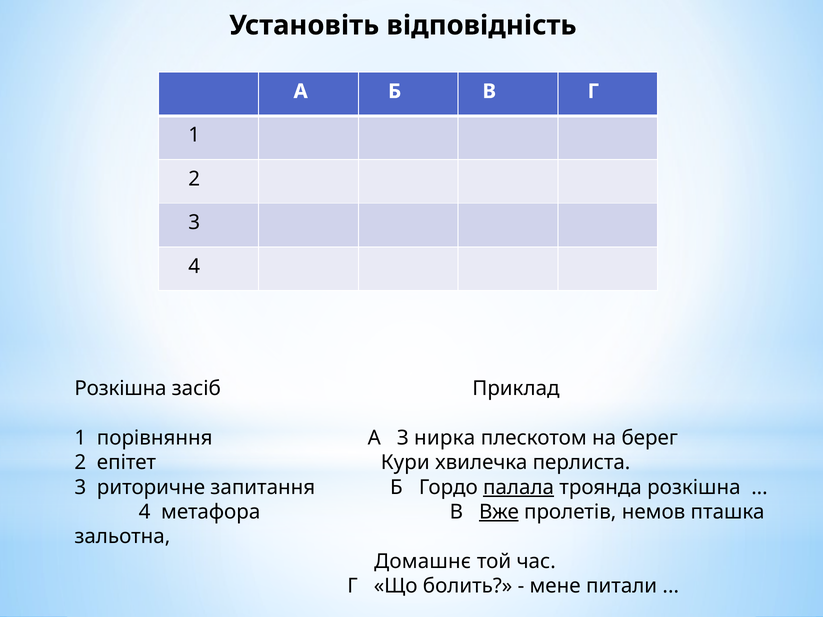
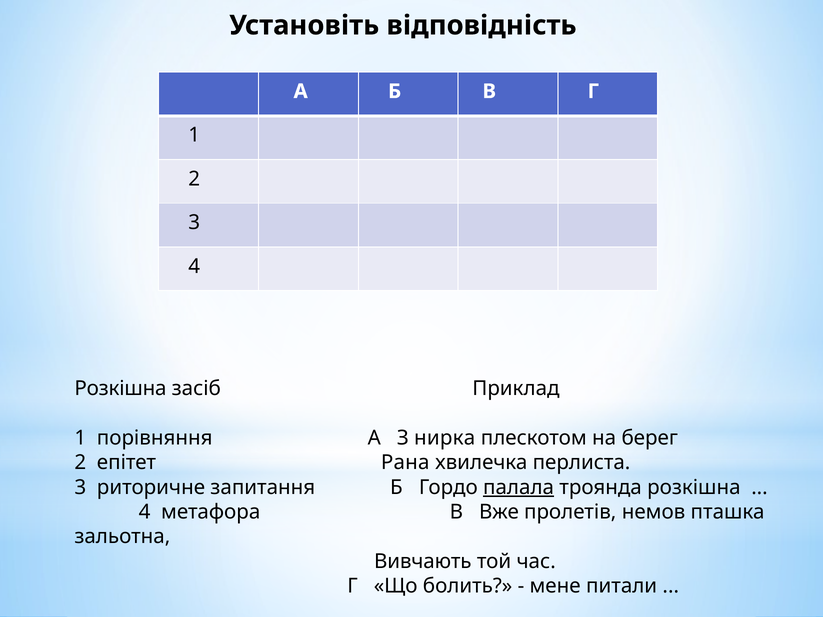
Кури: Кури -> Рана (405, 463)
Вже underline: present -> none (499, 512)
Домашнє: Домашнє -> Вивчають (423, 562)
